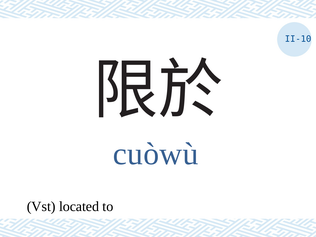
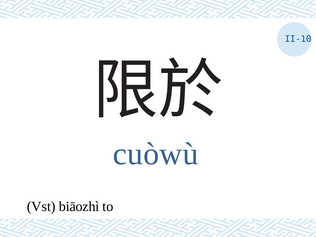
located: located -> biāozhì (79, 207)
